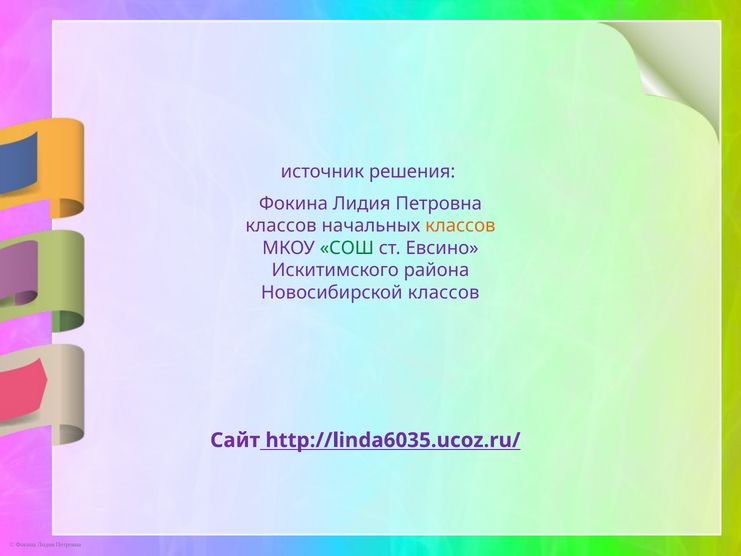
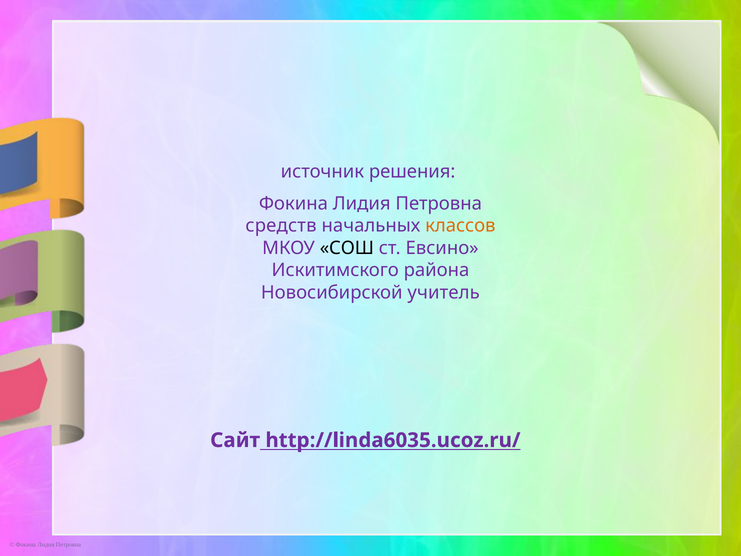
классов: классов -> средств (281, 226)
СОШ colour: green -> black (347, 248)
Новосибирской классов: классов -> учитель (444, 292)
